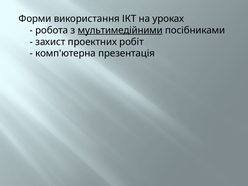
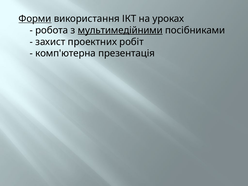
Форми underline: none -> present (35, 19)
